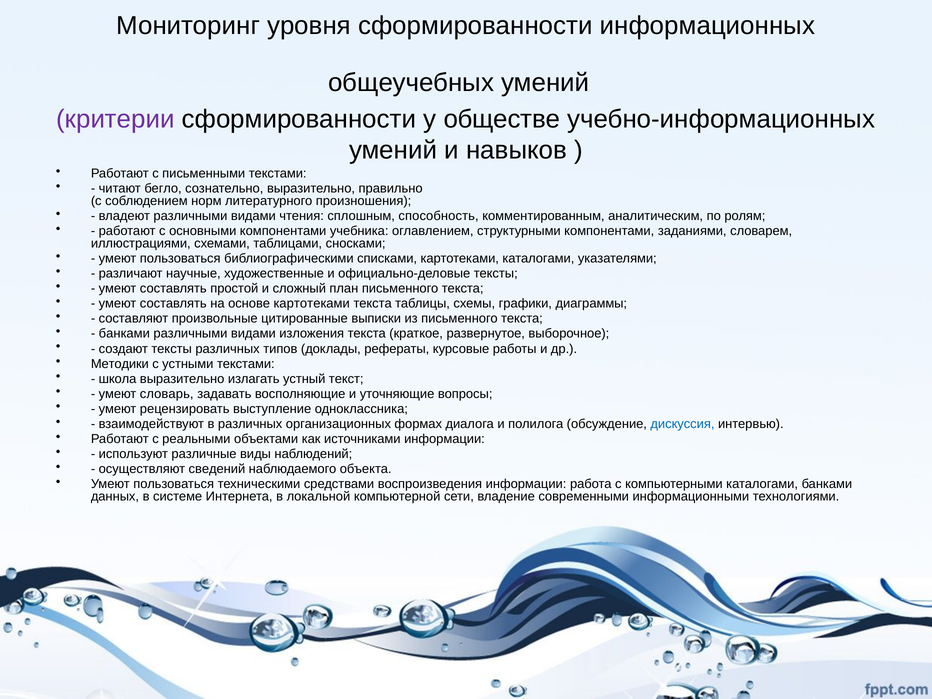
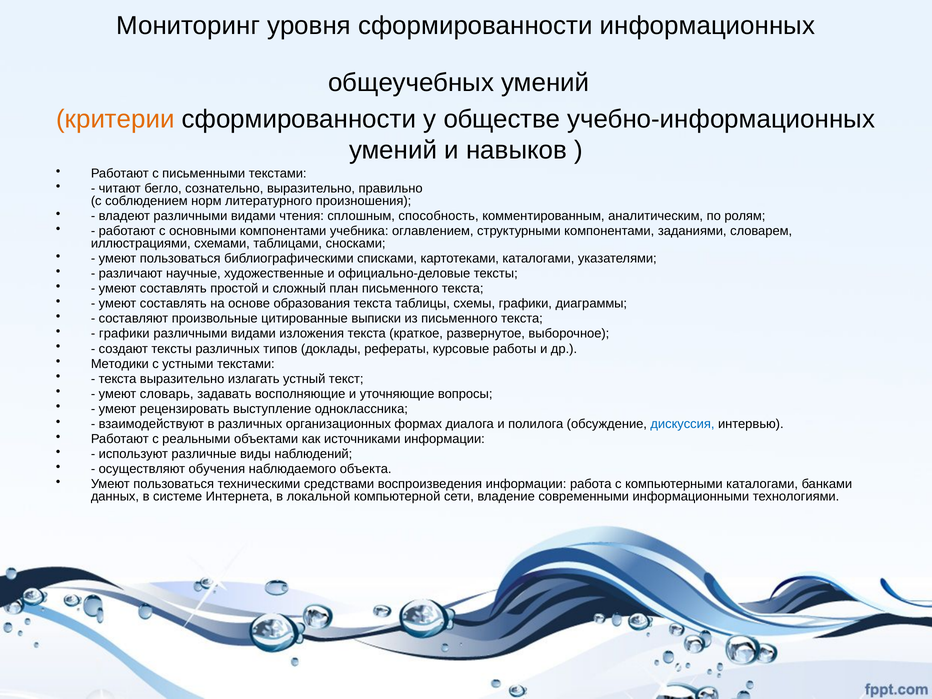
критерии colour: purple -> orange (115, 119)
основе картотеками: картотеками -> образования (312, 304)
банками: банками -> графики (124, 334)
школа: школа -> текста (118, 379)
сведений: сведений -> обучения (217, 469)
